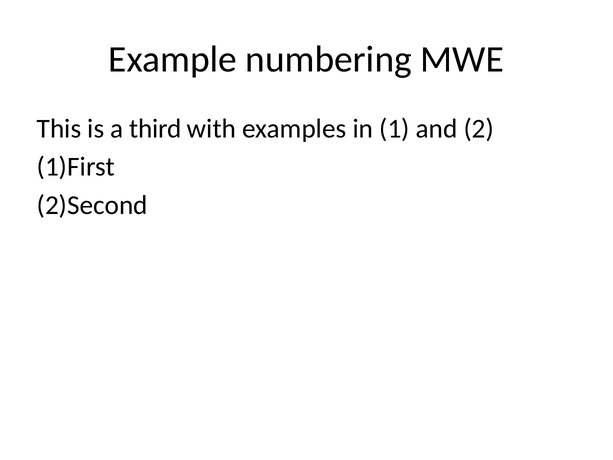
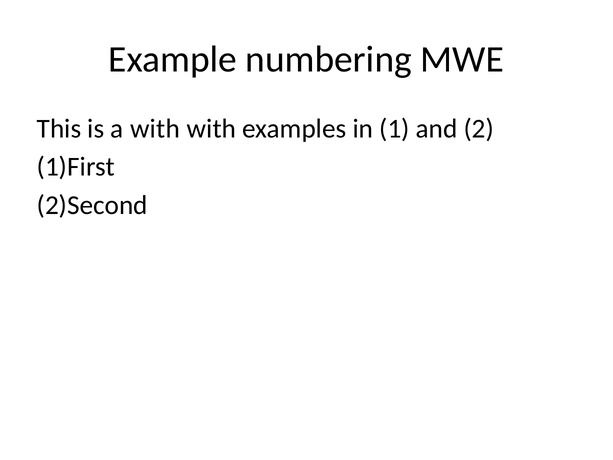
a third: third -> with (155, 129)
